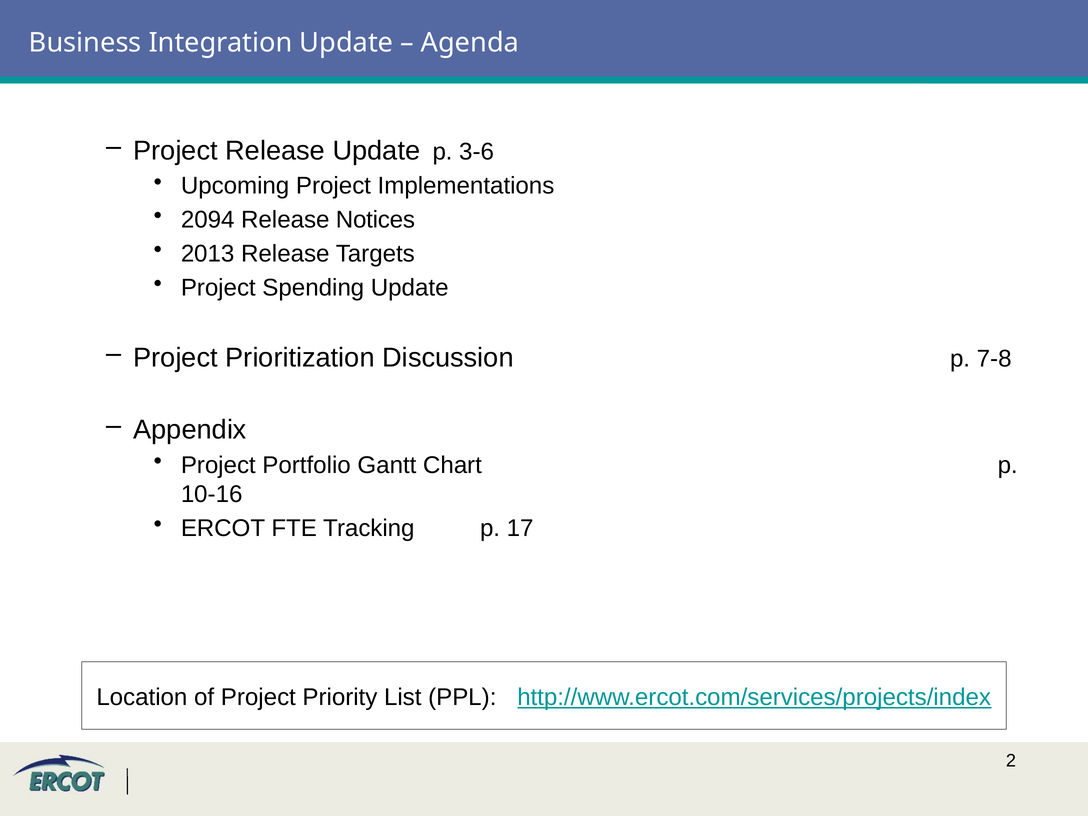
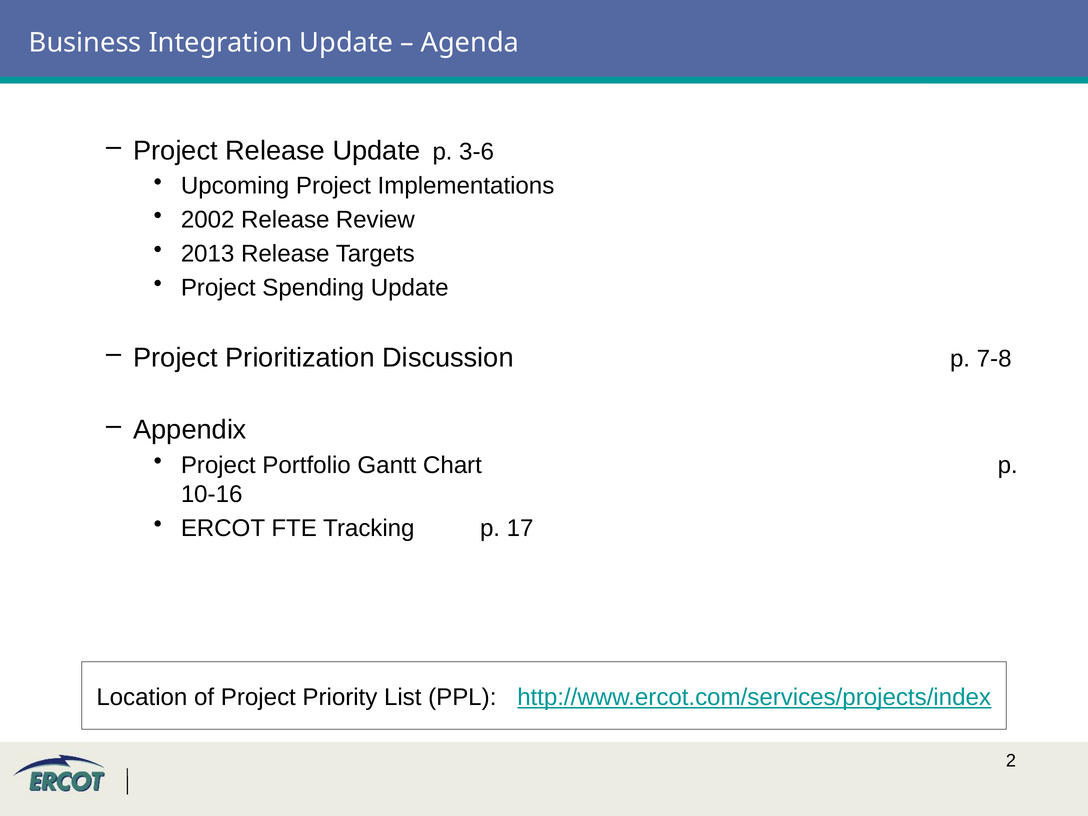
2094: 2094 -> 2002 (208, 220)
Notices: Notices -> Review (375, 220)
